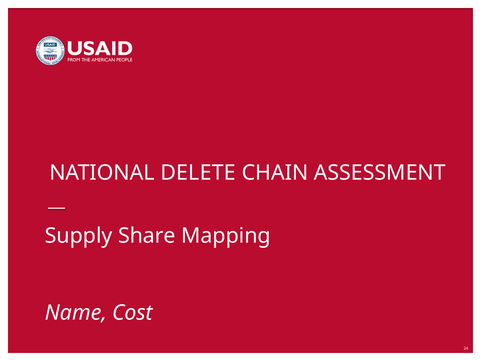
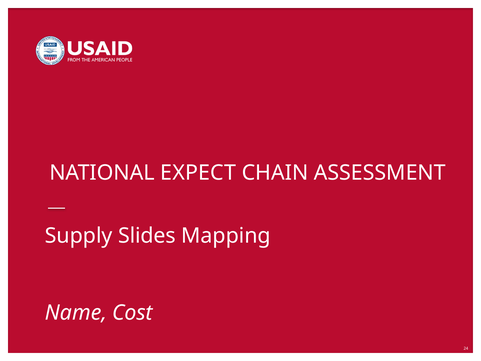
DELETE: DELETE -> EXPECT (198, 173)
Share: Share -> Slides (147, 236)
